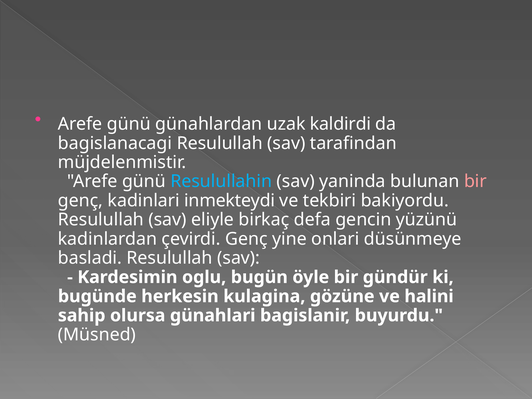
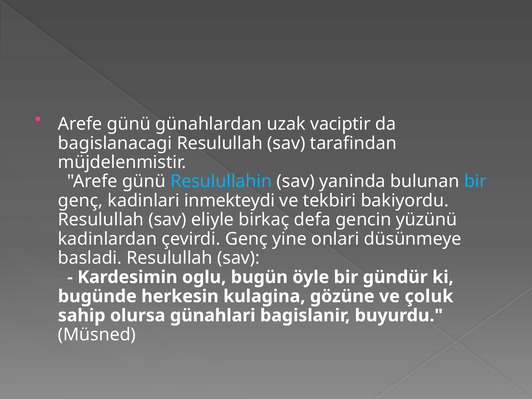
kaldirdi: kaldirdi -> vaciptir (340, 124)
bir colour: pink -> light blue (475, 181)
halini: halini -> çoluk (429, 296)
